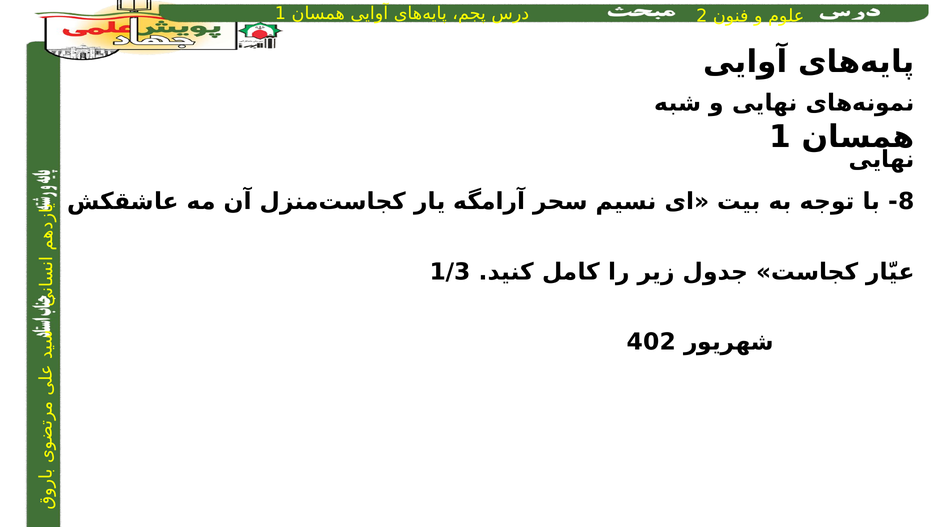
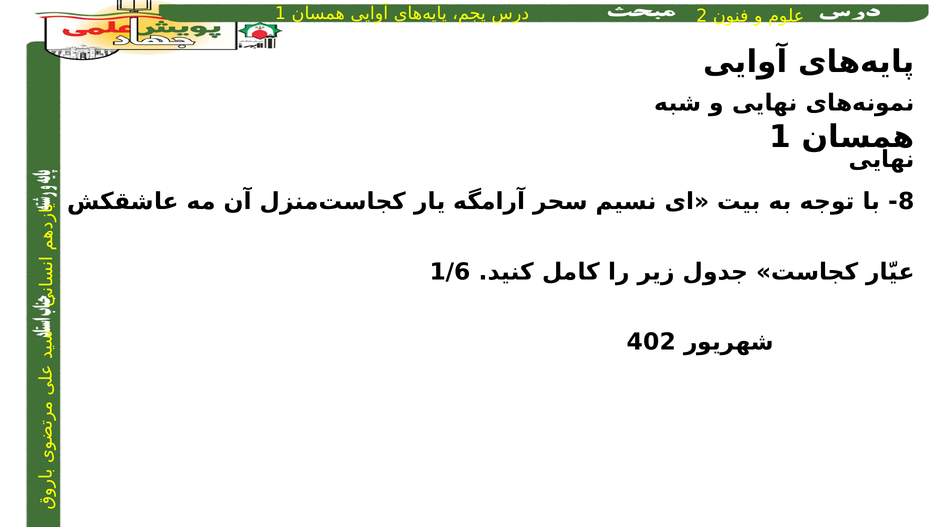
1/3: 1/3 -> 1/6 (450, 272)
